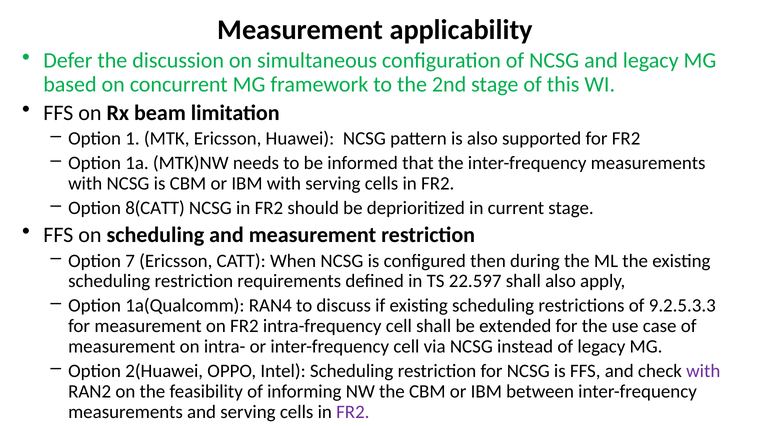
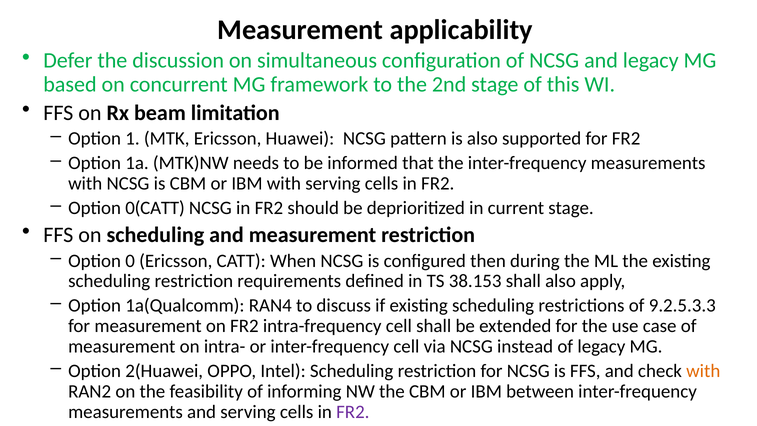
8(CATT: 8(CATT -> 0(CATT (155, 208)
7: 7 -> 0 (130, 261)
22.597: 22.597 -> 38.153 (475, 281)
with colour: purple -> orange (703, 371)
